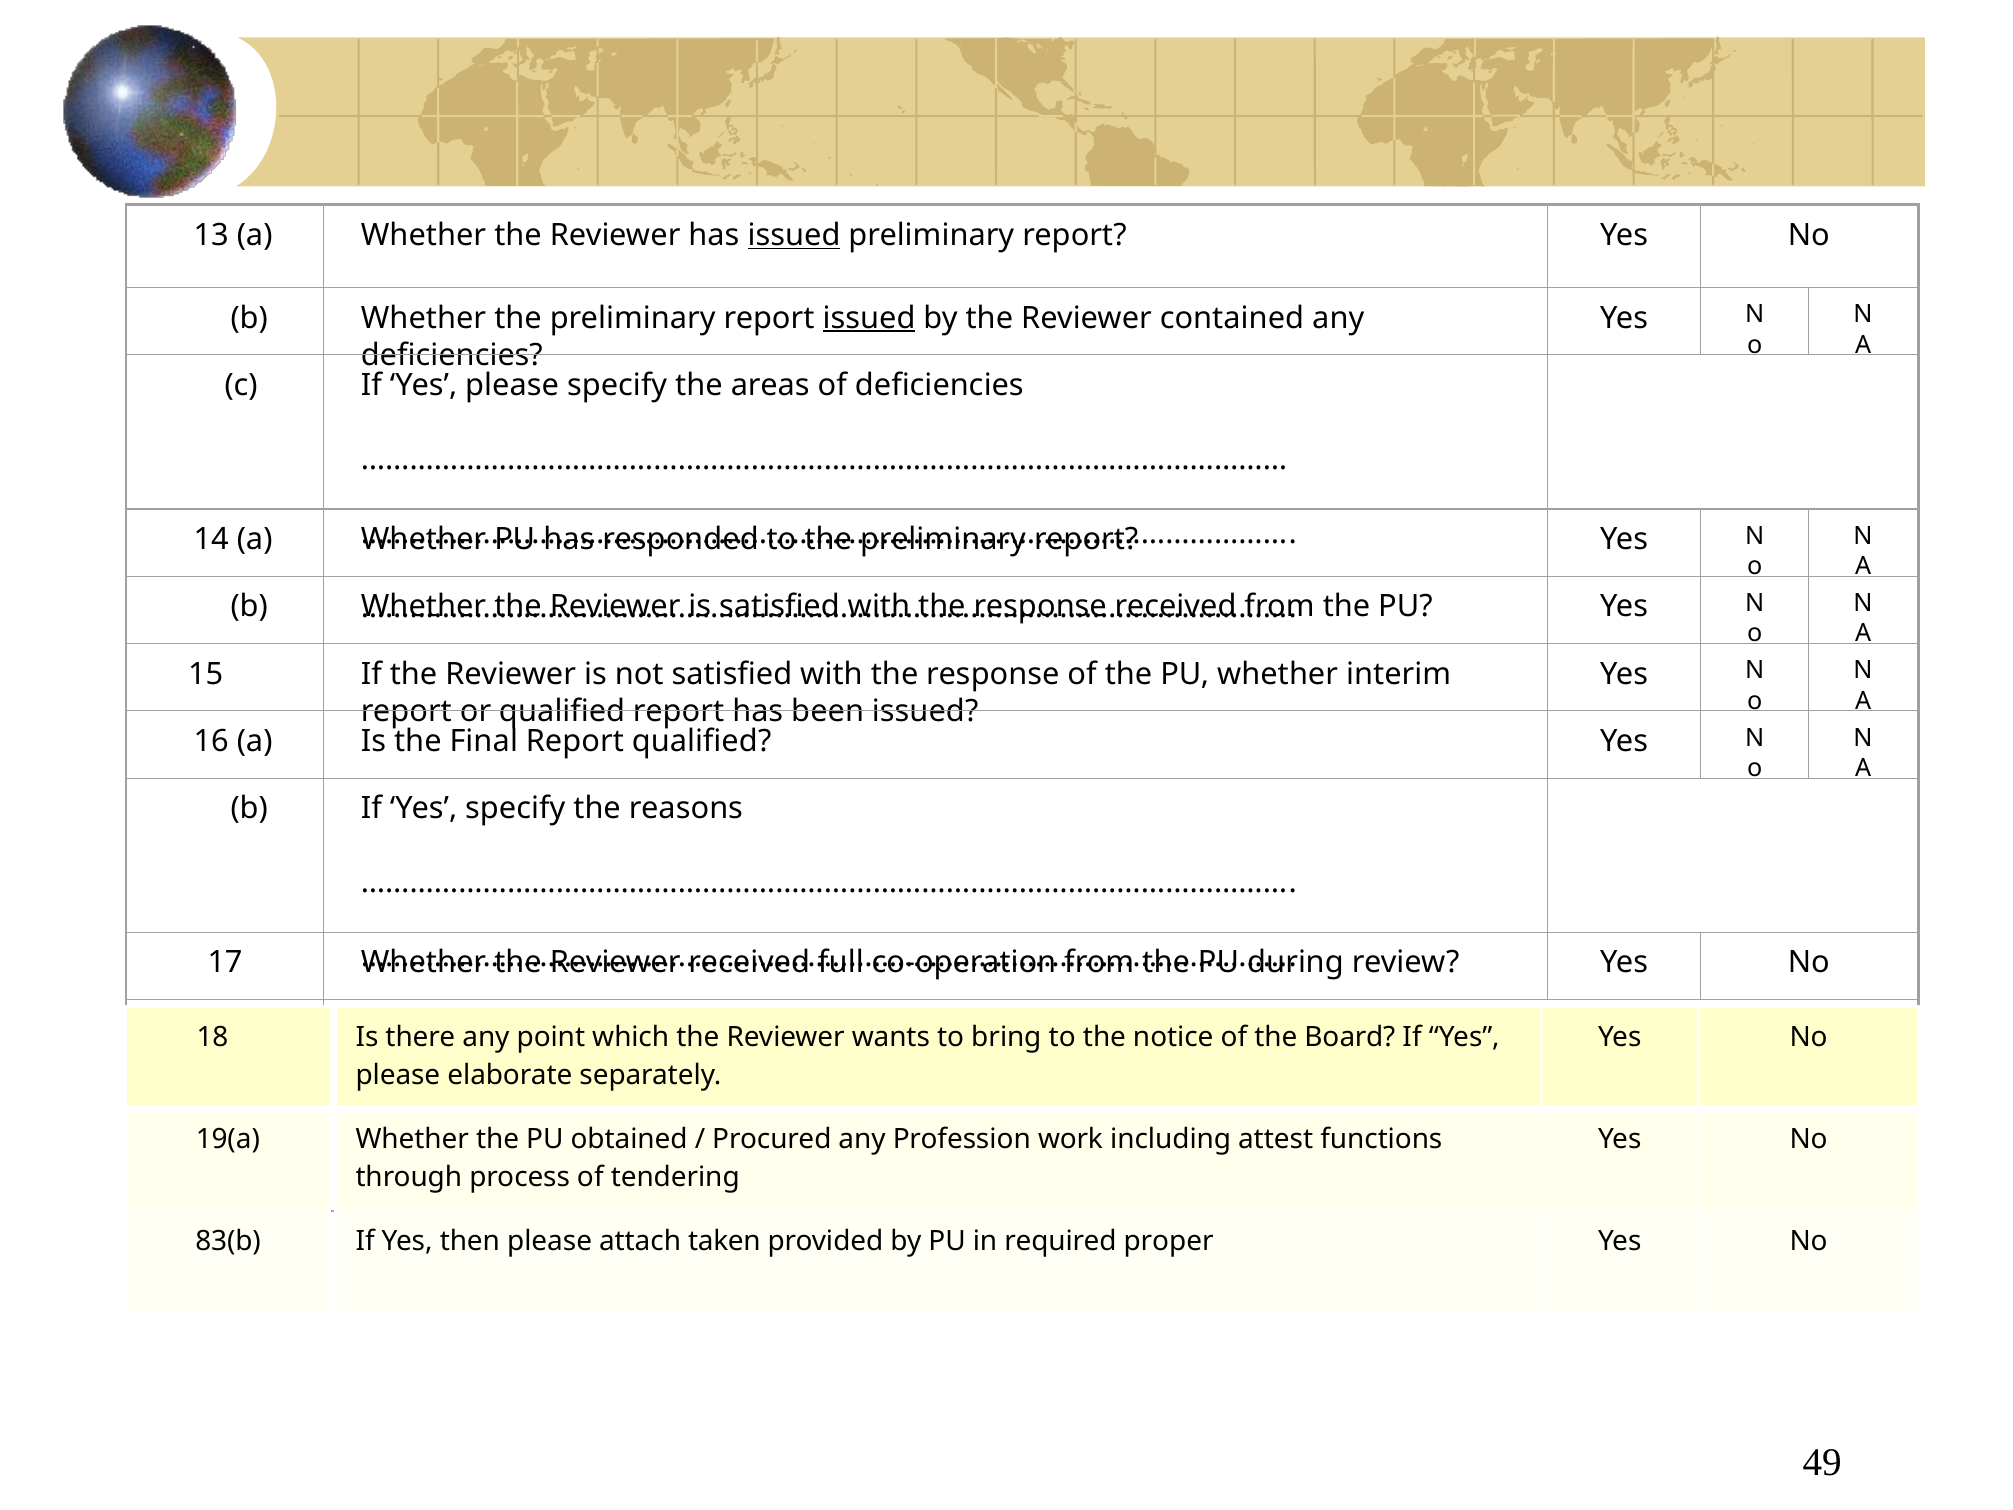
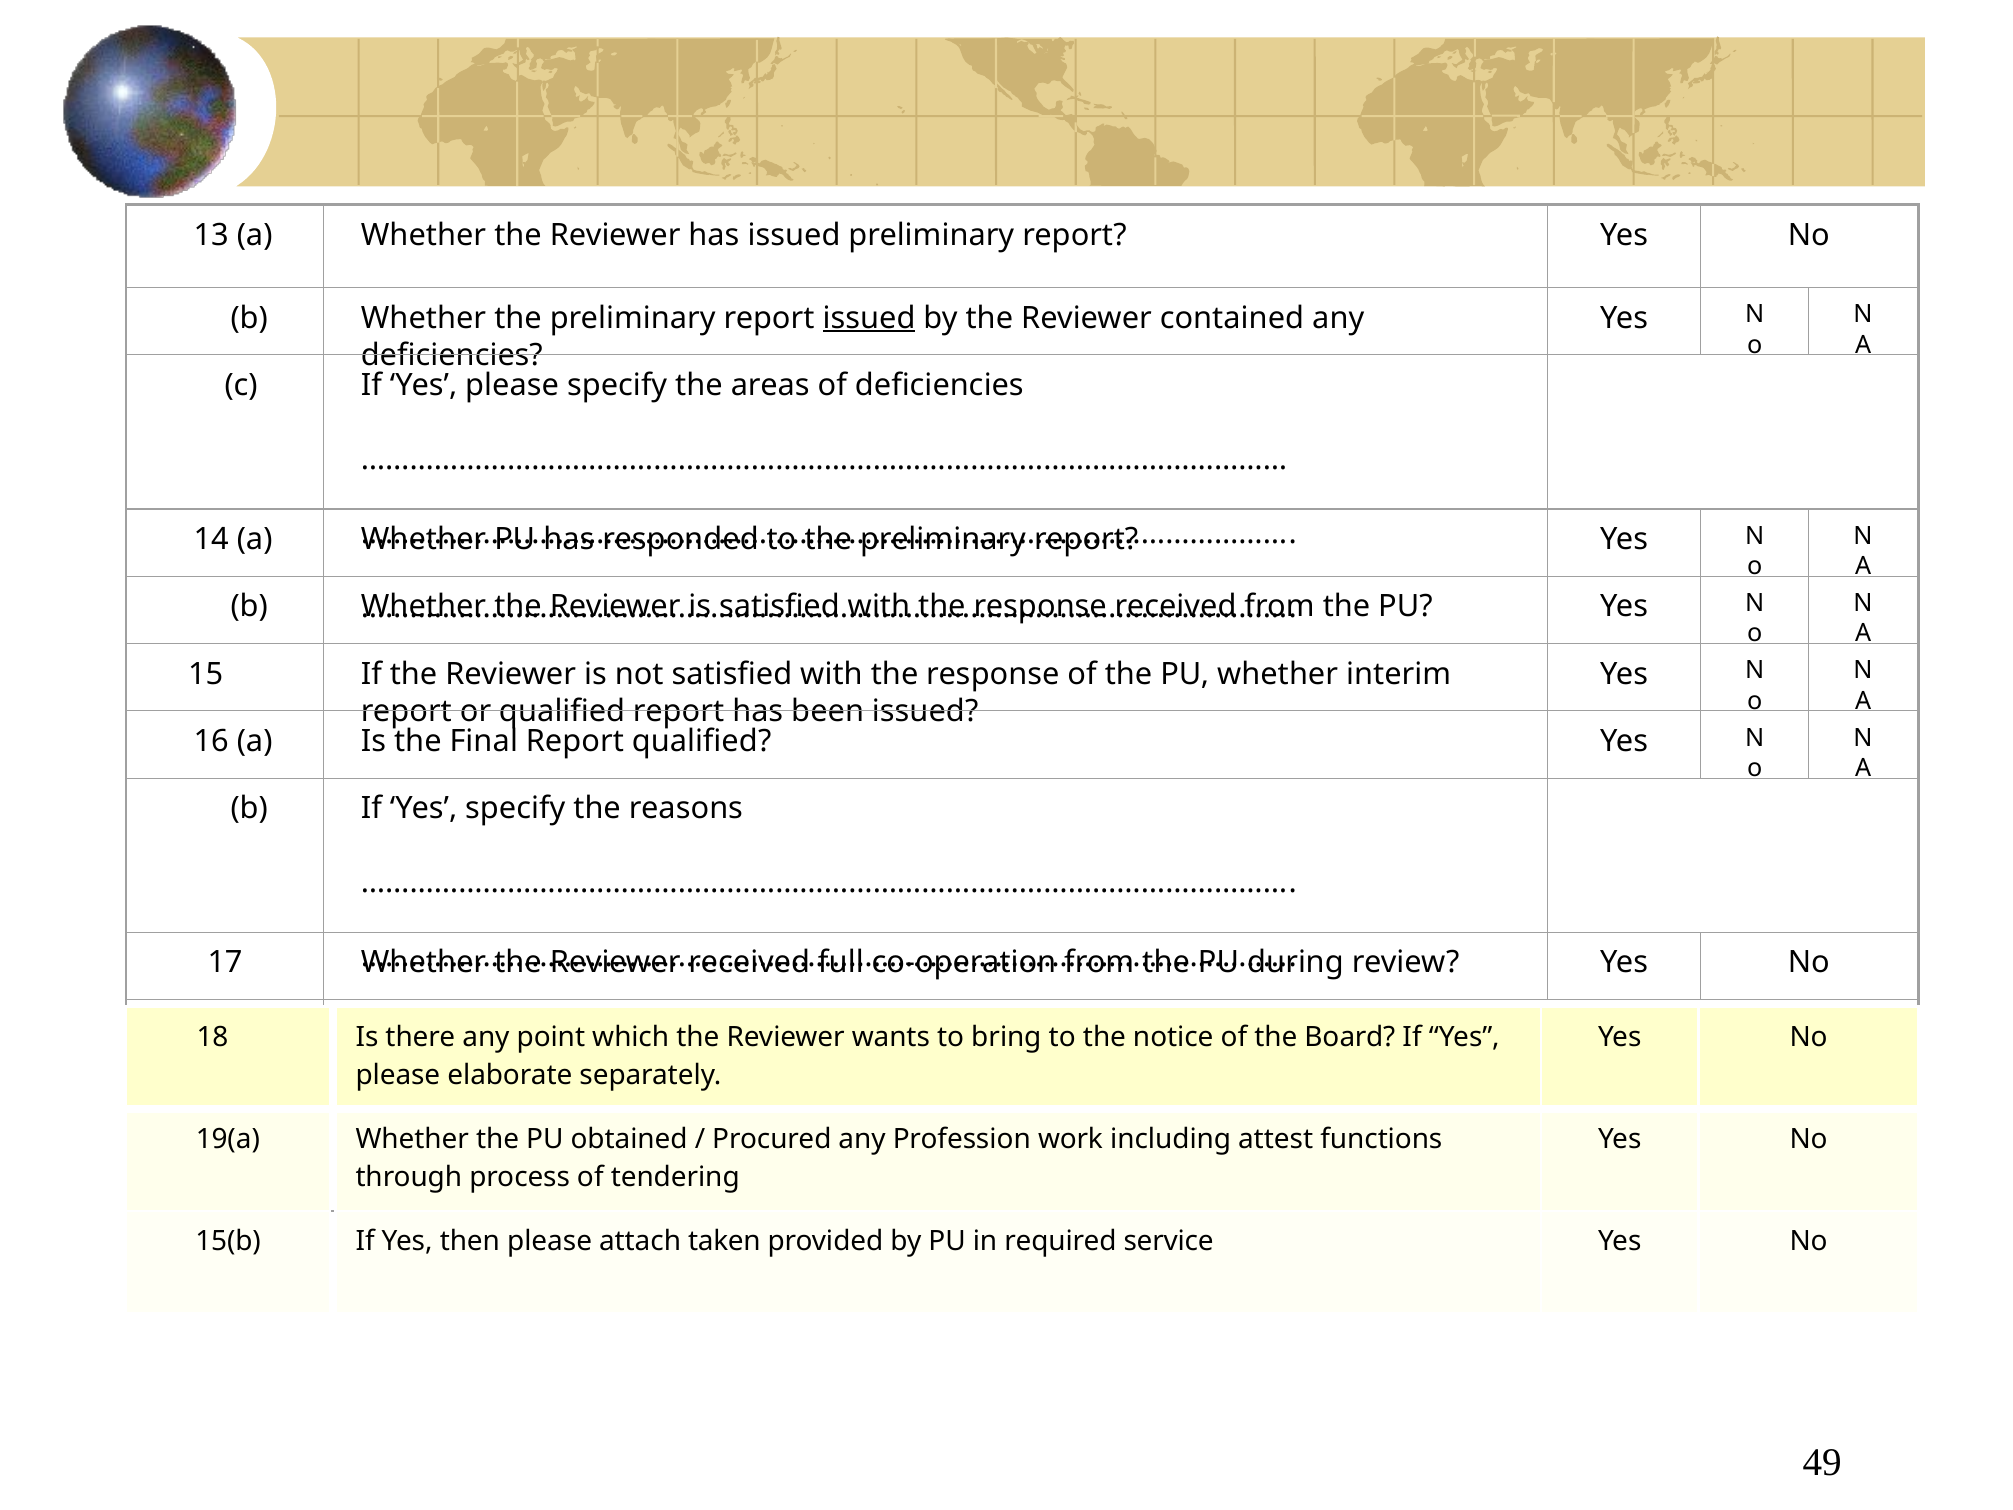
issued underline: present -> none (794, 235)
83(b: 83(b -> 15(b (228, 1242)
proper: proper -> service (1169, 1242)
